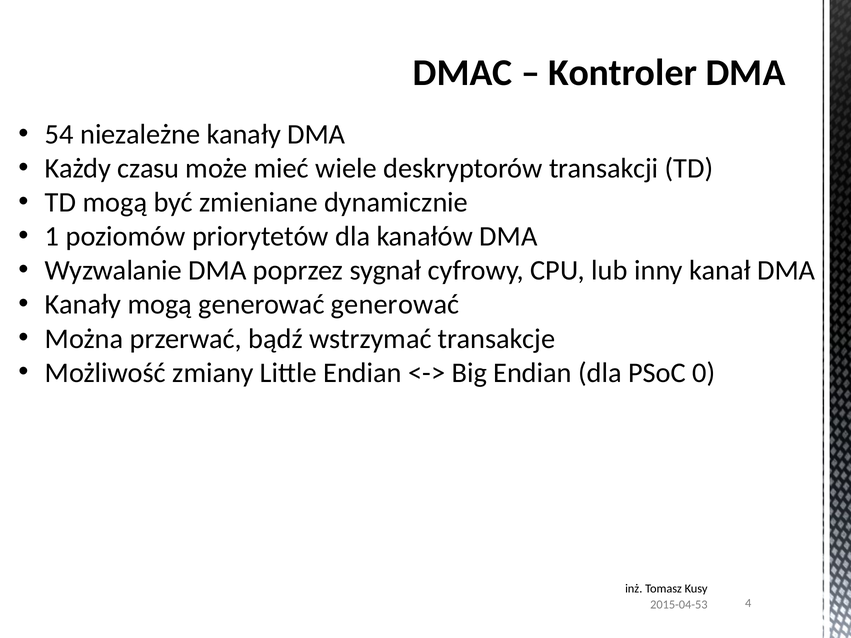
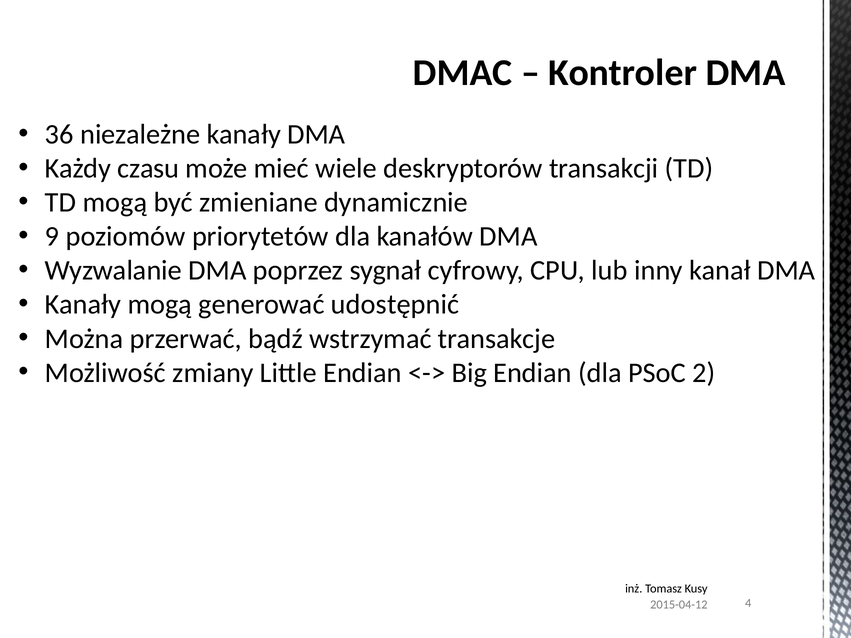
54: 54 -> 36 (59, 135)
1: 1 -> 9 (52, 237)
generować generować: generować -> udostępnić (395, 305)
0: 0 -> 2 (704, 373)
2015-04-53: 2015-04-53 -> 2015-04-12 (679, 605)
